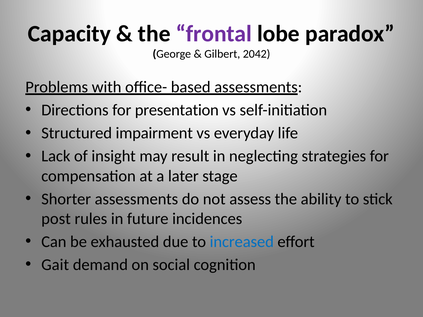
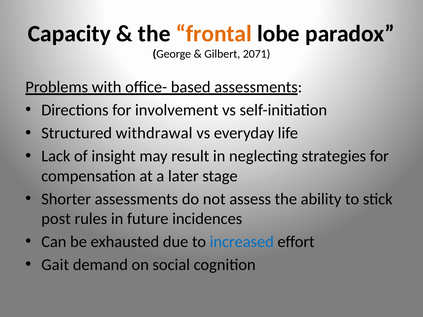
frontal colour: purple -> orange (214, 34)
2042: 2042 -> 2071 (257, 54)
presentation: presentation -> involvement (177, 110)
impairment: impairment -> withdrawal (154, 133)
